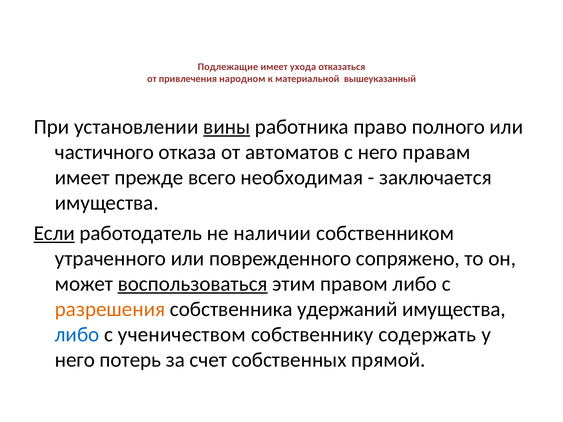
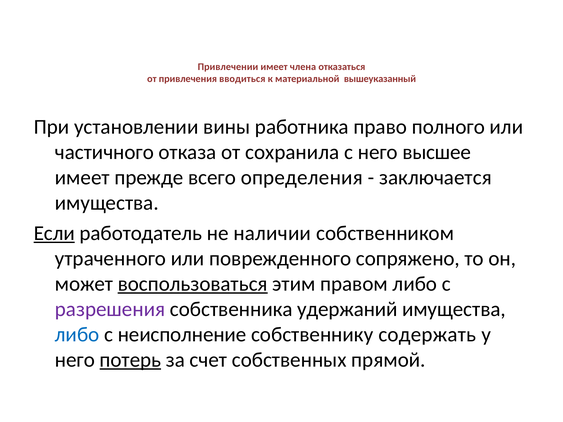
Подлежащие: Подлежащие -> Привлечении (228, 67)
ухода: ухода -> члена (303, 67)
народном: народном -> вводиться (242, 79)
вины underline: present -> none (227, 127)
автоматов: автоматов -> сохранила (292, 152)
правам: правам -> высшее (437, 152)
необходимая: необходимая -> определения (302, 178)
разрешения colour: orange -> purple (110, 309)
ученичеством: ученичеством -> неисполнение (182, 335)
потерь underline: none -> present (130, 360)
